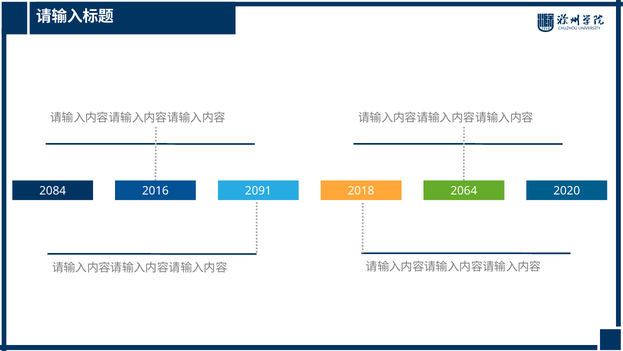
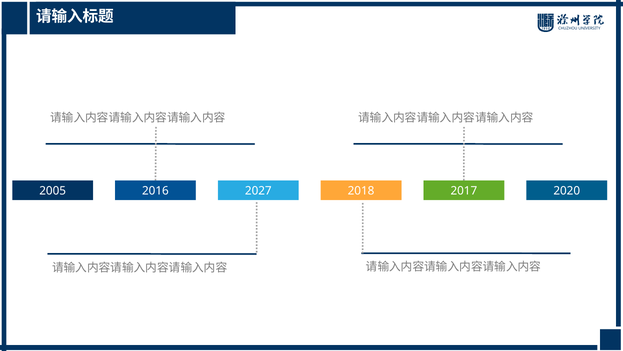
2084: 2084 -> 2005 (53, 191)
2091: 2091 -> 2027 (258, 191)
2064: 2064 -> 2017 (464, 191)
